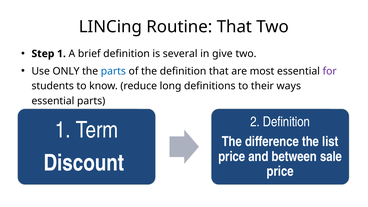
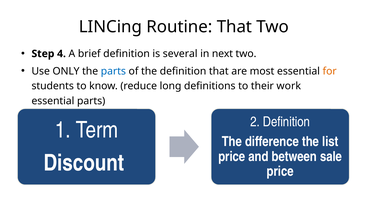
Step 1: 1 -> 4 (61, 54)
give: give -> next (222, 54)
for colour: purple -> orange (330, 71)
ways: ways -> work (289, 86)
